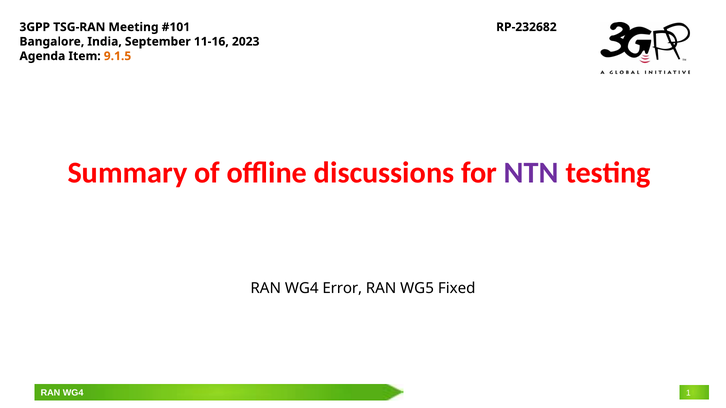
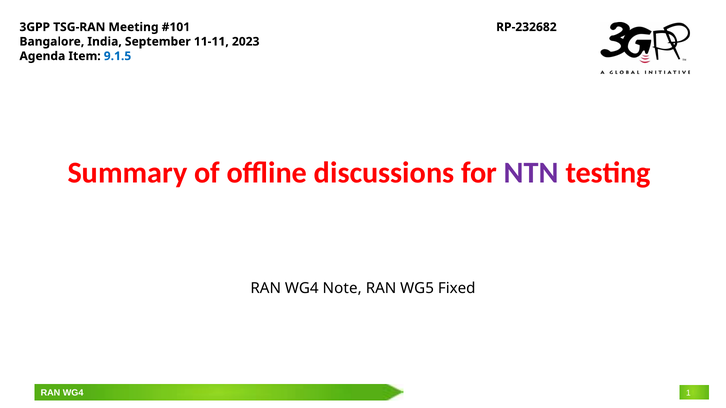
11-16: 11-16 -> 11-11 (211, 42)
9.1.5 colour: orange -> blue (118, 56)
Error: Error -> Note (342, 289)
